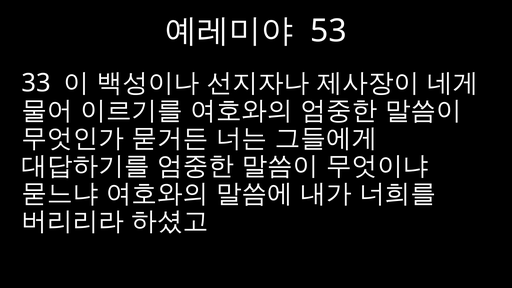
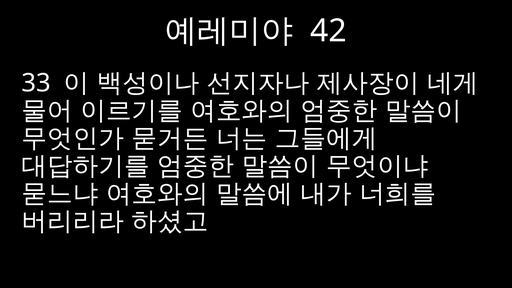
53: 53 -> 42 (329, 31)
